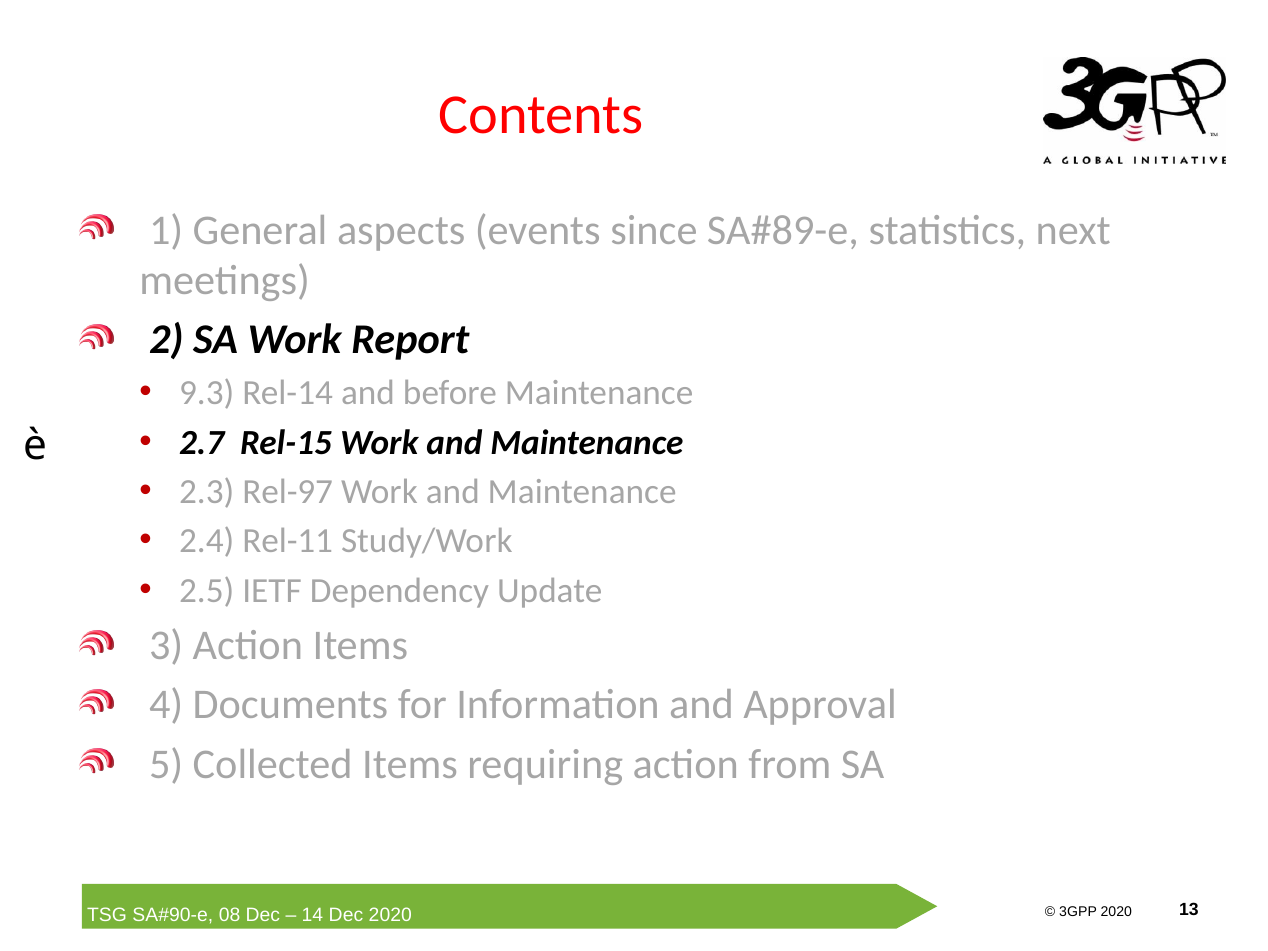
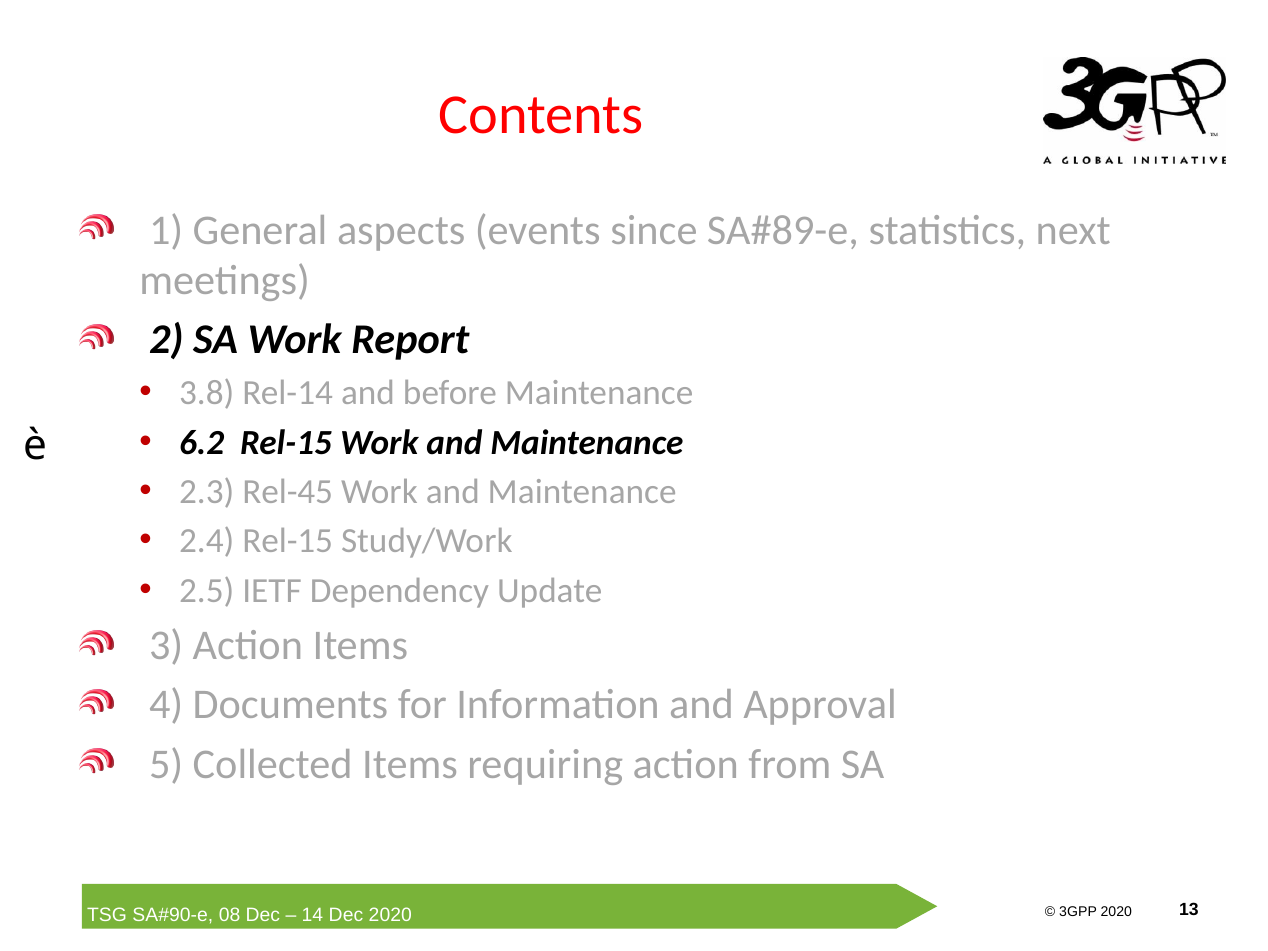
9.3: 9.3 -> 3.8 (207, 393)
2.7: 2.7 -> 6.2 (202, 442)
Rel-97: Rel-97 -> Rel-45 (288, 492)
2.4 Rel-11: Rel-11 -> Rel-15 (288, 541)
